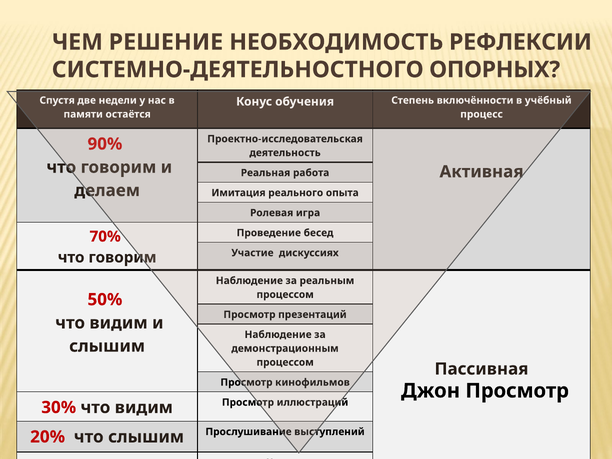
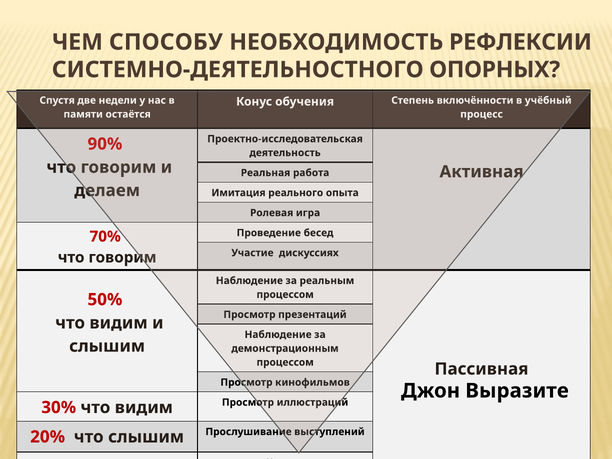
РЕШЕНИЕ: РЕШЕНИЕ -> СПОСОБУ (166, 42)
Джон Просмотр: Просмотр -> Выразите (517, 391)
